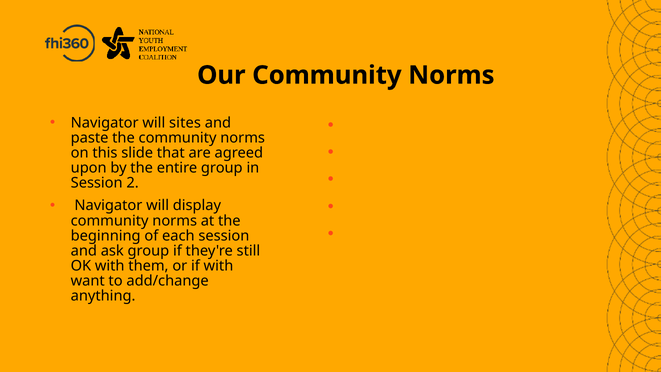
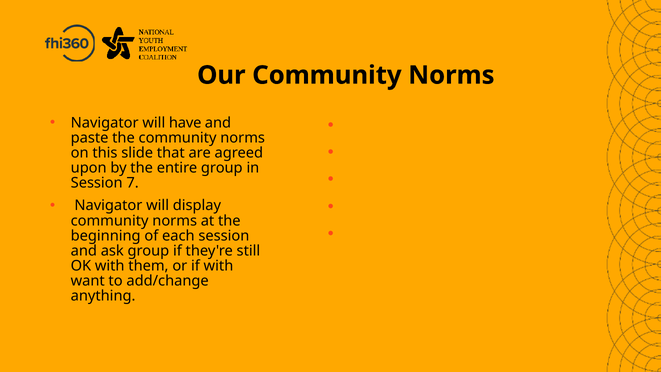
sites: sites -> have (185, 123)
2: 2 -> 7 (133, 183)
